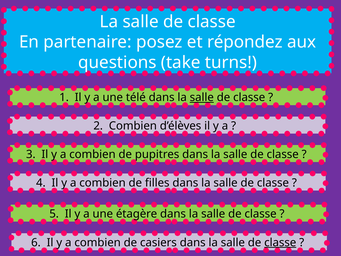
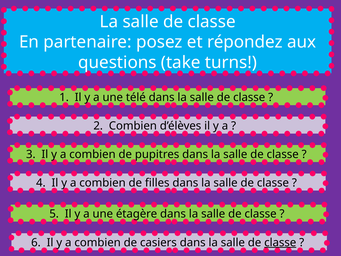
salle underline: present -> none (202, 97)
